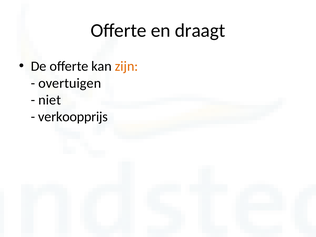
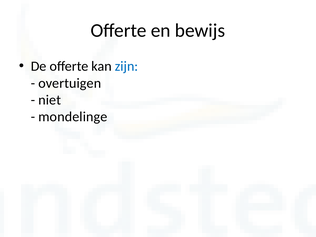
draagt: draagt -> bewijs (200, 31)
zijn colour: orange -> blue (127, 66)
verkoopprijs: verkoopprijs -> mondelinge (73, 117)
